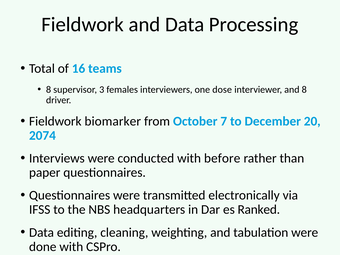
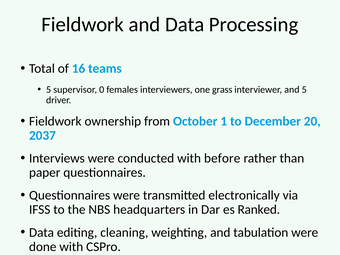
8: 8 -> 5 (49, 90)
3: 3 -> 0 (102, 90)
dose: dose -> grass (222, 90)
and 8: 8 -> 5 (304, 90)
biomarker: biomarker -> ownership (113, 121)
7: 7 -> 1 (224, 121)
2074: 2074 -> 2037 (42, 135)
